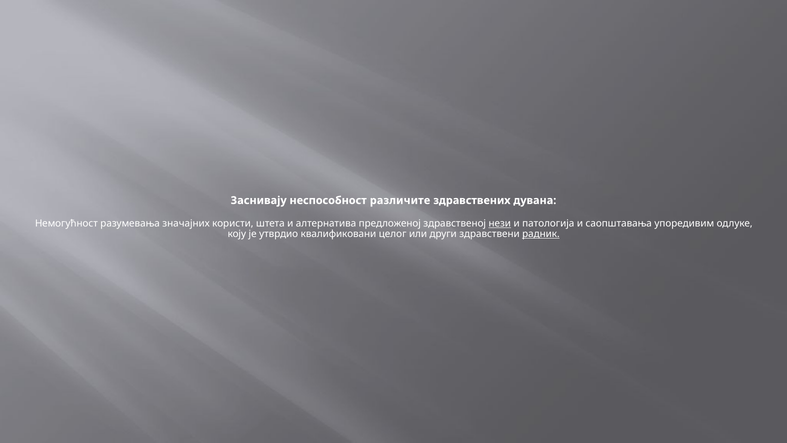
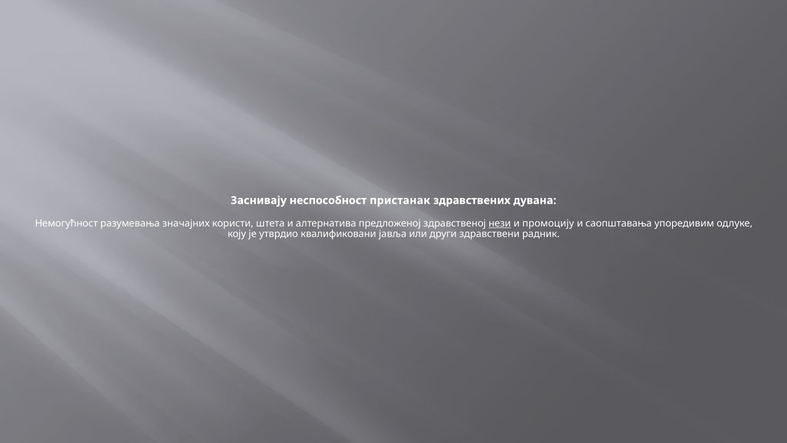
различите: различите -> пристанак (400, 200)
патологија: патологија -> промоцију (548, 223)
целог: целог -> јавља (393, 234)
радник underline: present -> none (541, 234)
